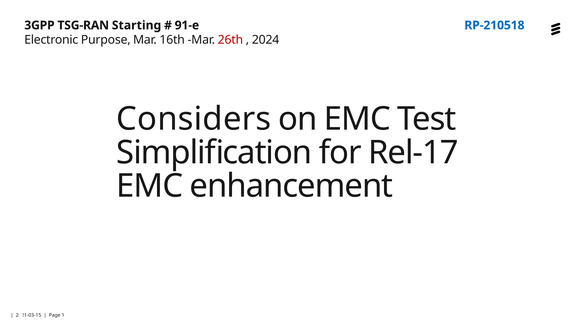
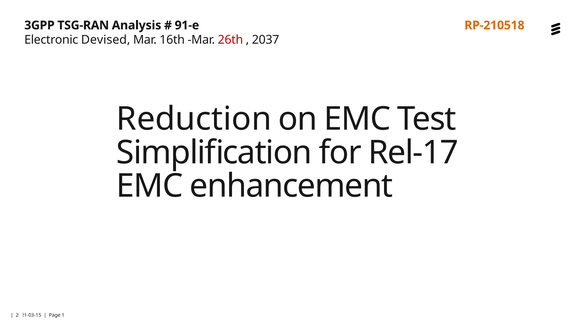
Starting: Starting -> Analysis (137, 25)
RP‑210518 colour: blue -> orange (494, 25)
Purpose: Purpose -> Devised (106, 40)
2024: 2024 -> 2037 (266, 40)
Considers: Considers -> Reduction (194, 119)
